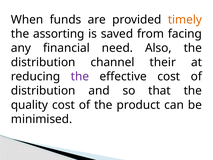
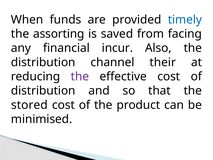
timely colour: orange -> blue (185, 20)
need: need -> incur (117, 48)
quality: quality -> stored (29, 105)
